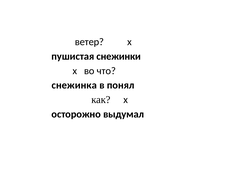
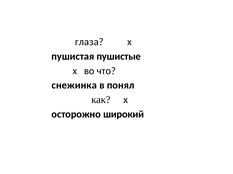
ветер: ветер -> глаза (89, 42)
снежинки: снежинки -> пушистые (119, 57)
выдумал: выдумал -> широкий (124, 115)
